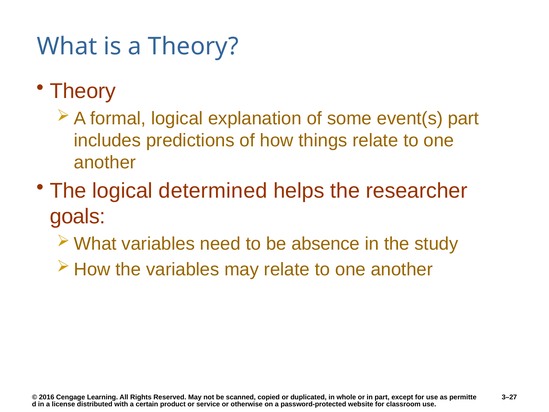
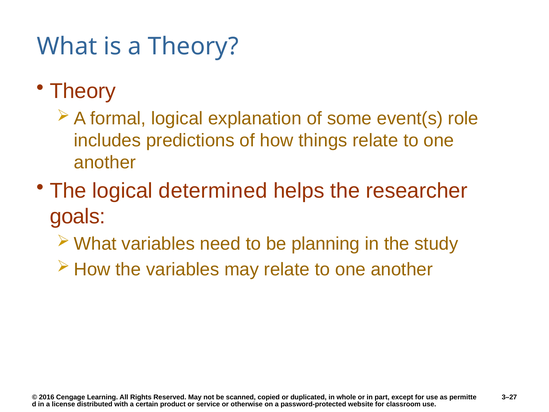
event(s part: part -> role (463, 118)
absence: absence -> planning (326, 244)
